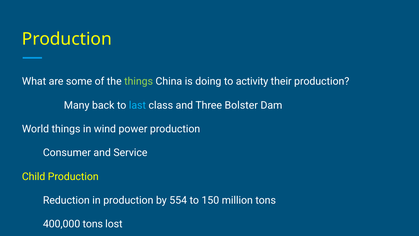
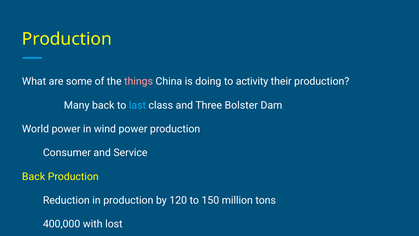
things colour: light green -> pink (139, 81)
World things: things -> power (66, 129)
Child: Child -> Back (34, 176)
554: 554 -> 120 (178, 200)
400,000 tons: tons -> with (93, 224)
